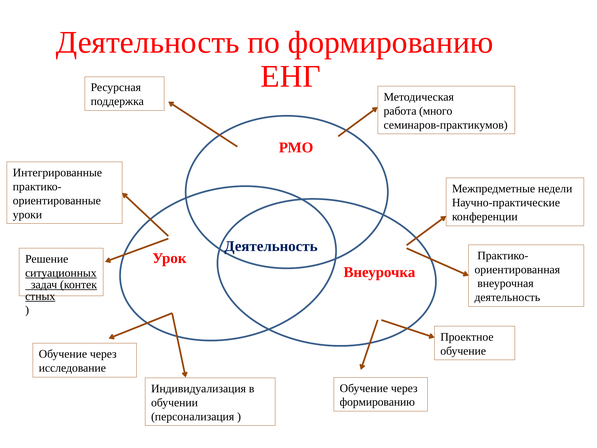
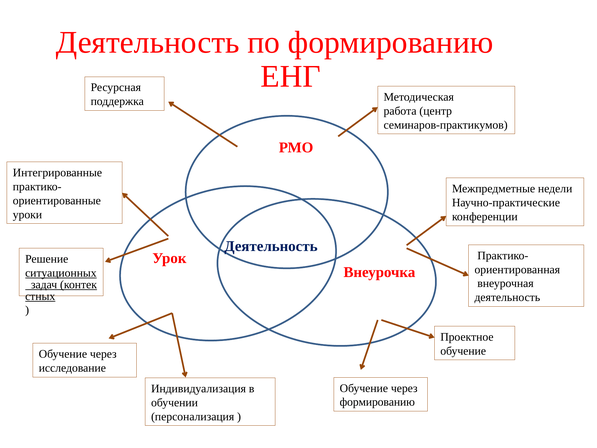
много: много -> центр (436, 111)
